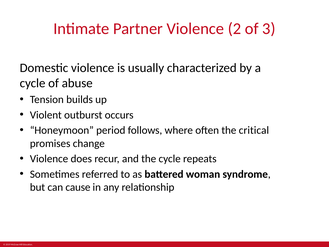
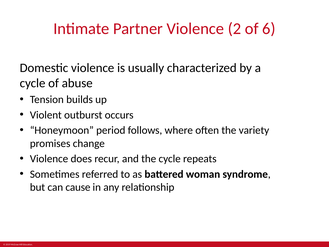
3: 3 -> 6 (269, 29)
critical: critical -> variety (254, 130)
